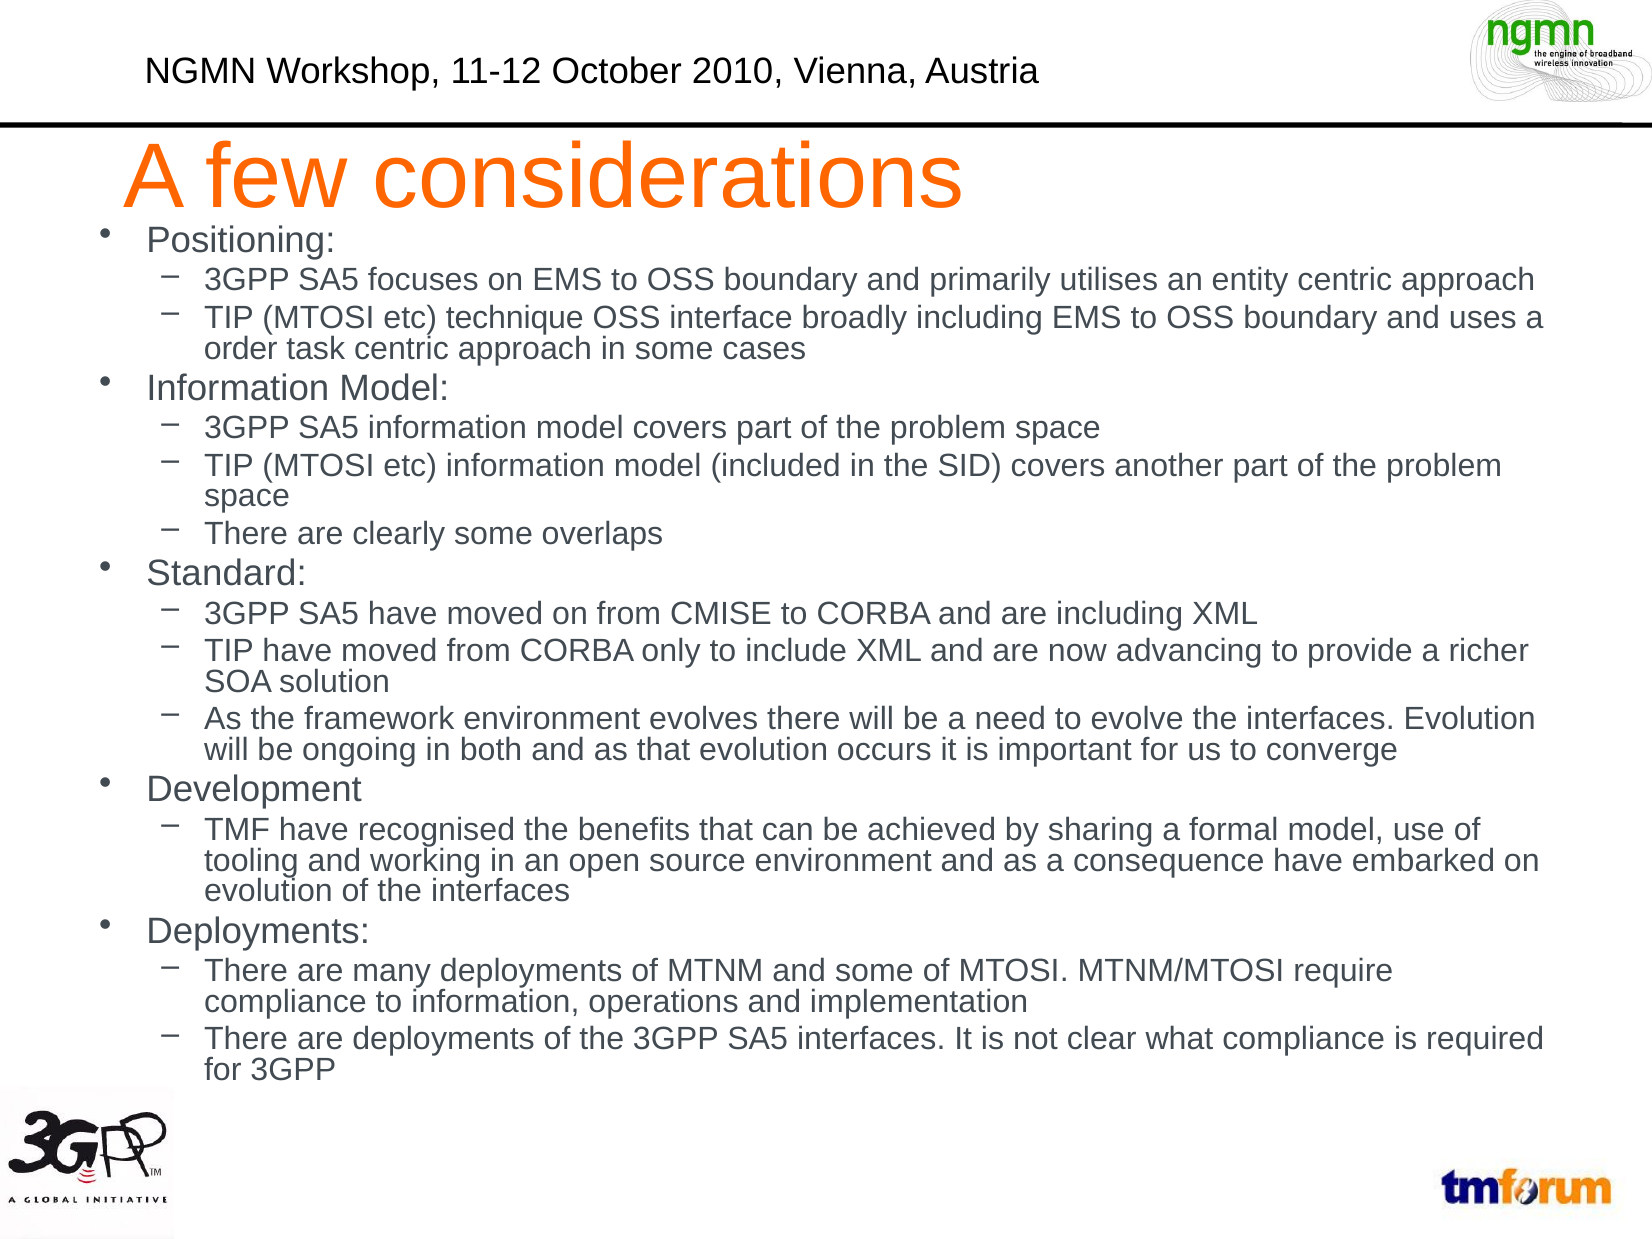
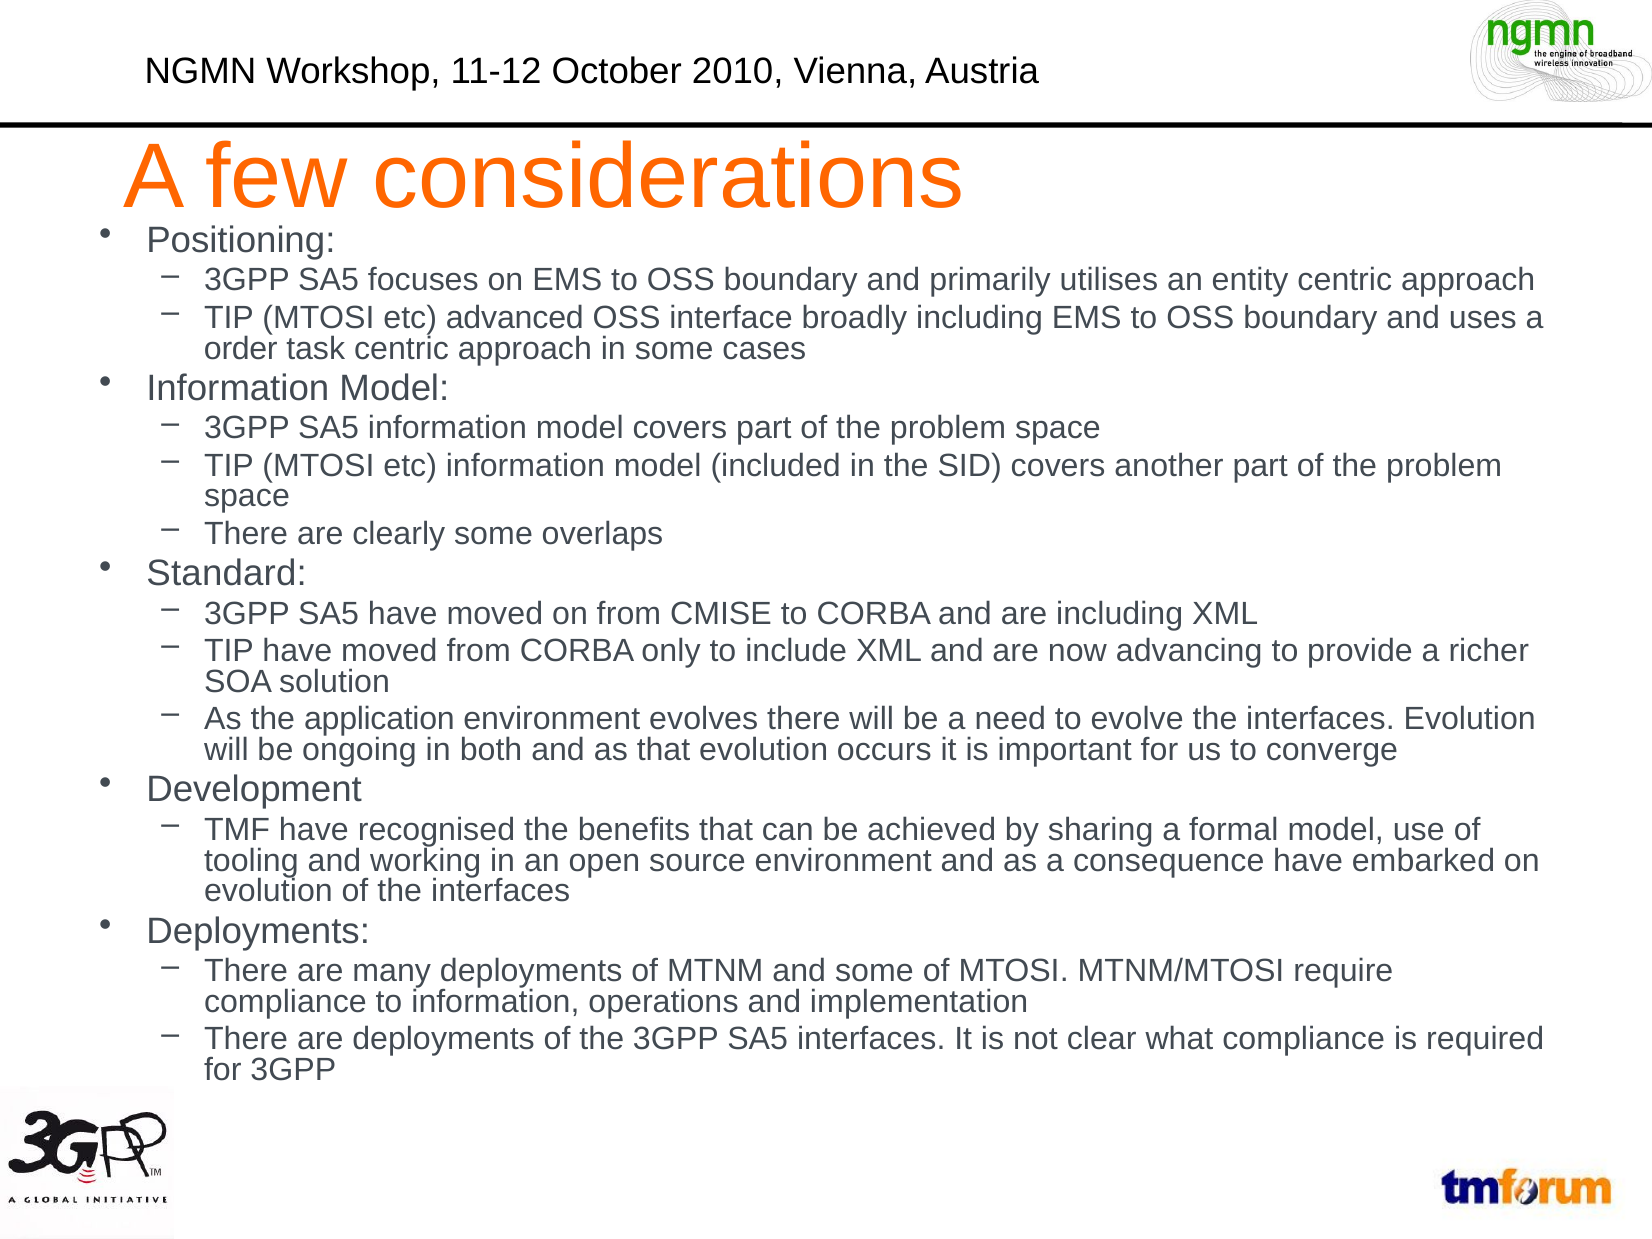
technique: technique -> advanced (515, 318)
framework: framework -> application (379, 719)
